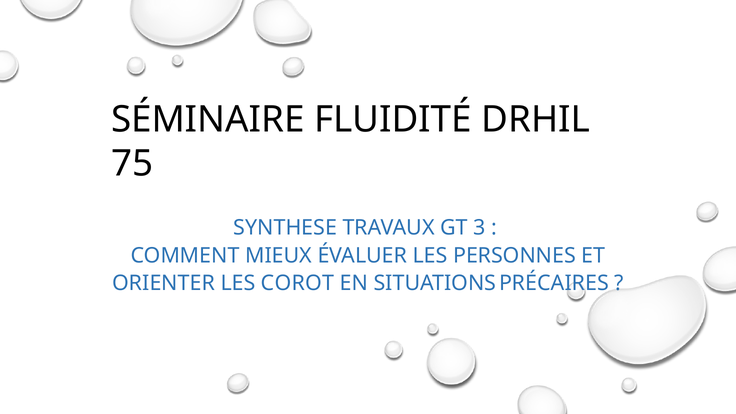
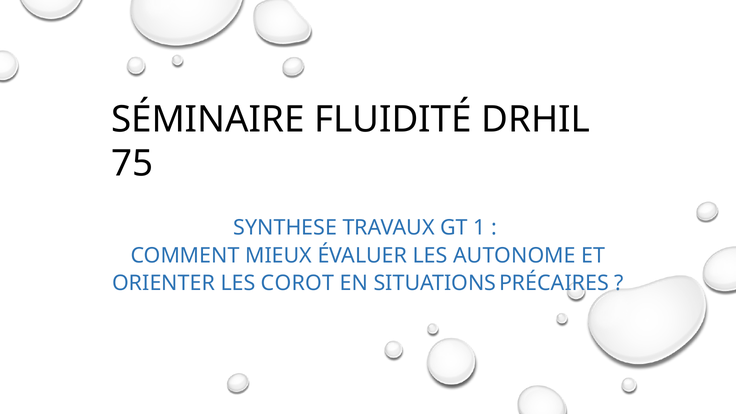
3: 3 -> 1 (479, 228)
PERSONNES: PERSONNES -> AUTONOME (514, 255)
